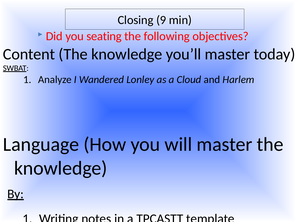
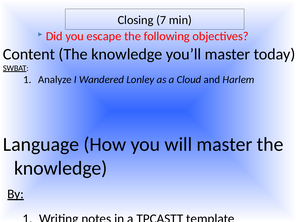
9: 9 -> 7 (161, 20)
seating: seating -> escape (104, 36)
